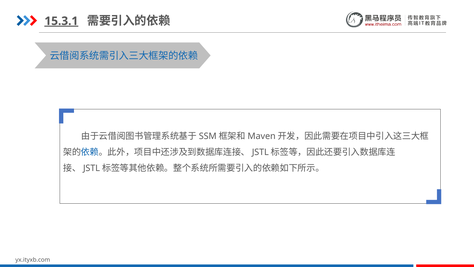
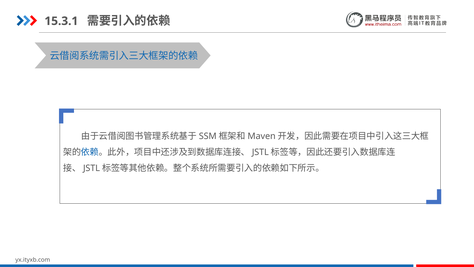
15.3.1 underline: present -> none (61, 21)
